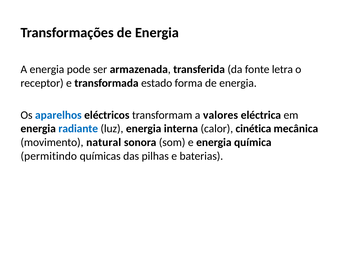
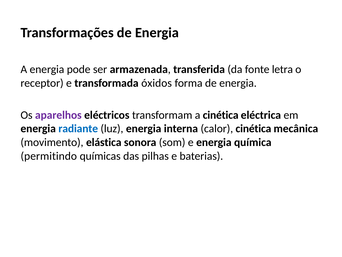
estado: estado -> óxidos (157, 83)
aparelhos colour: blue -> purple (58, 115)
a valores: valores -> cinética (221, 115)
natural: natural -> elástica (104, 142)
